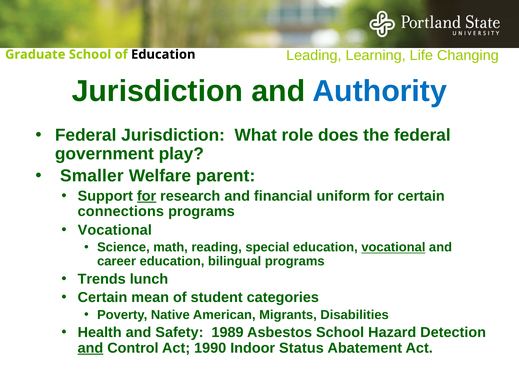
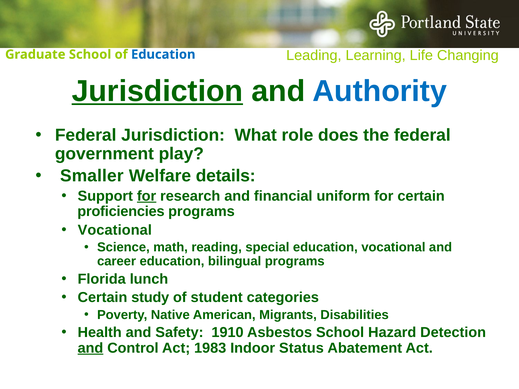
Education colour: black -> blue (163, 54)
Jurisdiction underline: none -> present (157, 91)
parent: parent -> details (226, 176)
connections: connections -> proficiencies (121, 212)
vocational underline: present -> none (393, 247)
Trends: Trends -> Florida (102, 279)
mean: mean -> study (150, 298)
1989: 1989 -> 1910 (228, 333)
1990: 1990 -> 1983 (210, 348)
